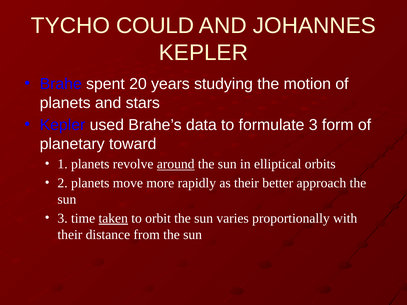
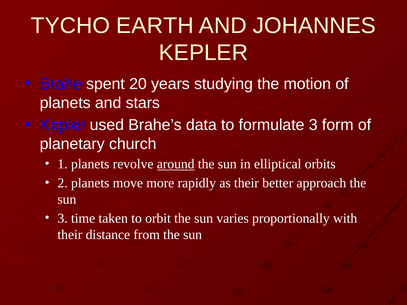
COULD: COULD -> EARTH (155, 26)
toward: toward -> church (133, 144)
taken underline: present -> none (113, 219)
